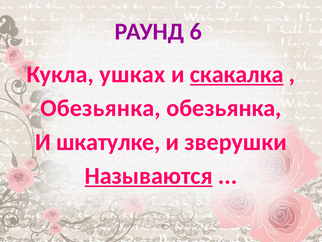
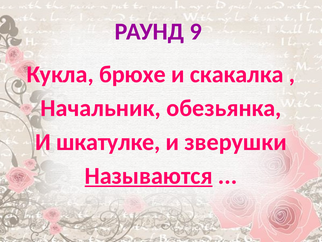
6: 6 -> 9 (196, 31)
ушках: ушках -> брюхе (133, 74)
скакалка underline: present -> none (237, 74)
Обезьянка: Обезьянка -> Начальник (101, 108)
